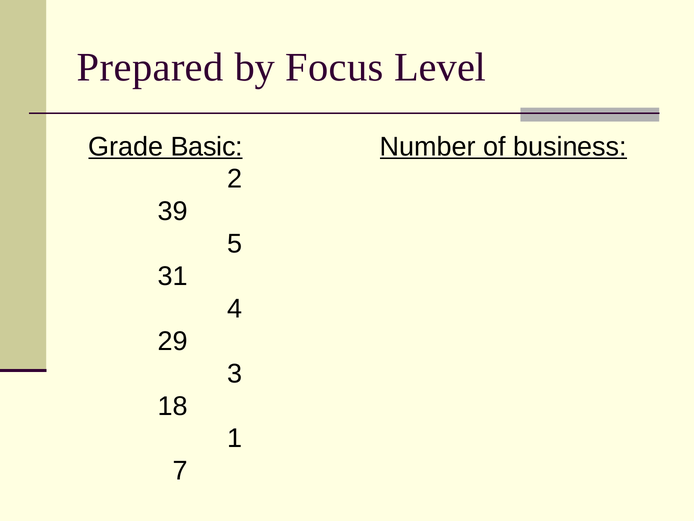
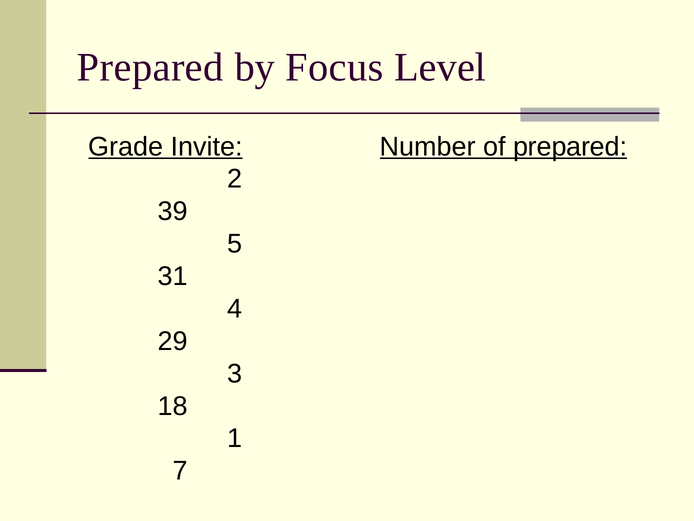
Basic: Basic -> Invite (207, 146)
of business: business -> prepared (570, 146)
